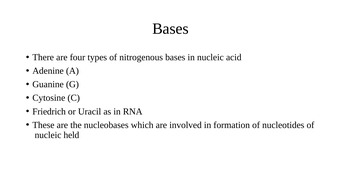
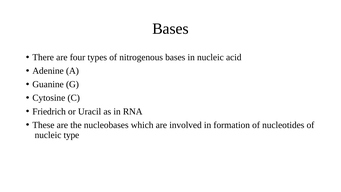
held: held -> type (71, 135)
